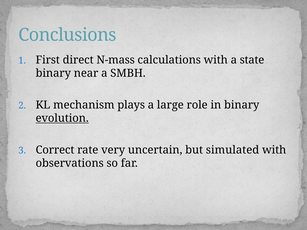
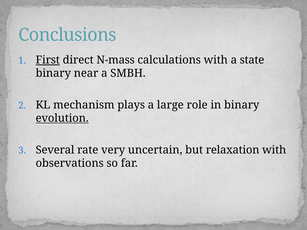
First underline: none -> present (48, 60)
Correct: Correct -> Several (55, 150)
simulated: simulated -> relaxation (233, 150)
